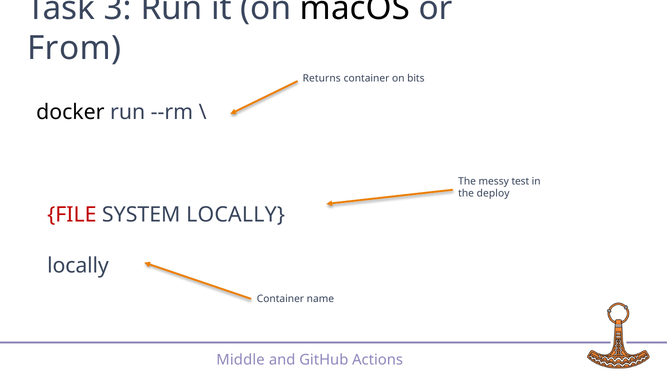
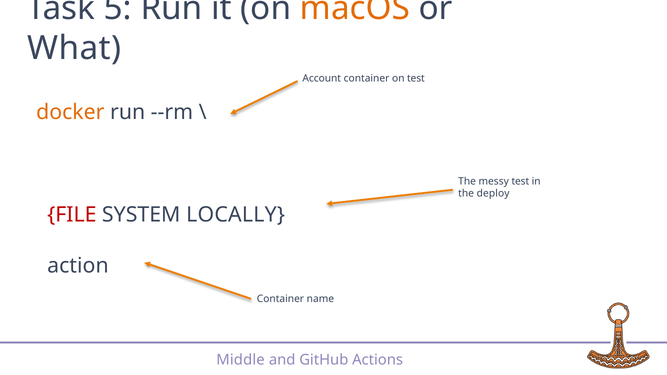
3: 3 -> 5 (118, 8)
macOS colour: black -> orange (355, 8)
From: From -> What (74, 48)
Returns: Returns -> Account (322, 79)
on bits: bits -> test (416, 79)
docker colour: black -> orange (70, 112)
locally: locally -> action (78, 266)
